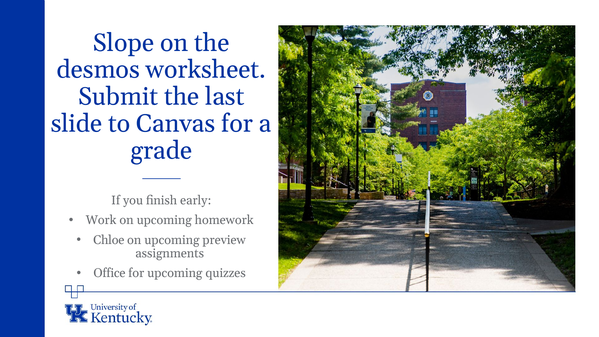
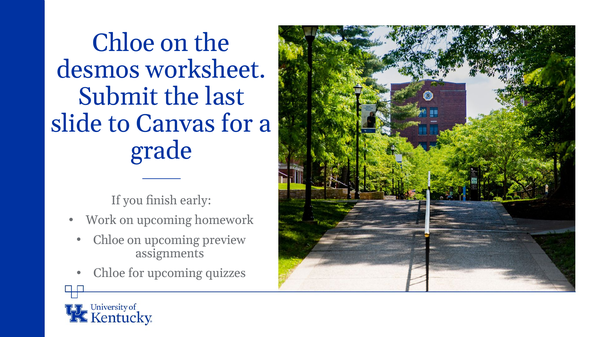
Slope: Slope -> Chloe (124, 43)
Office: Office -> Chloe (109, 273)
